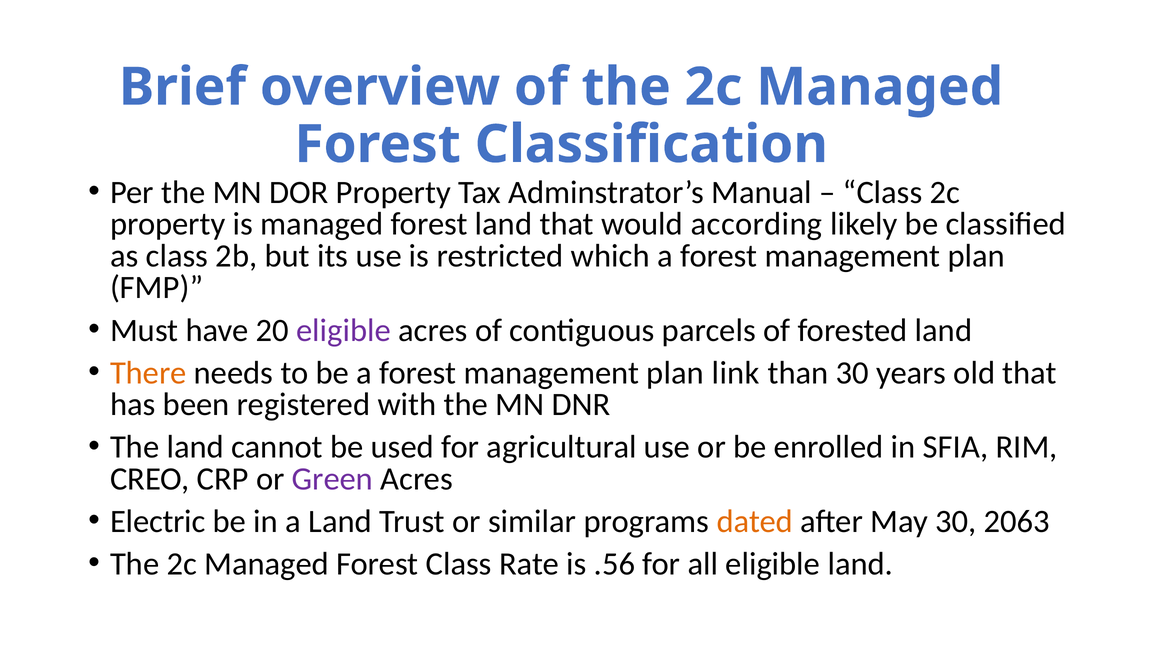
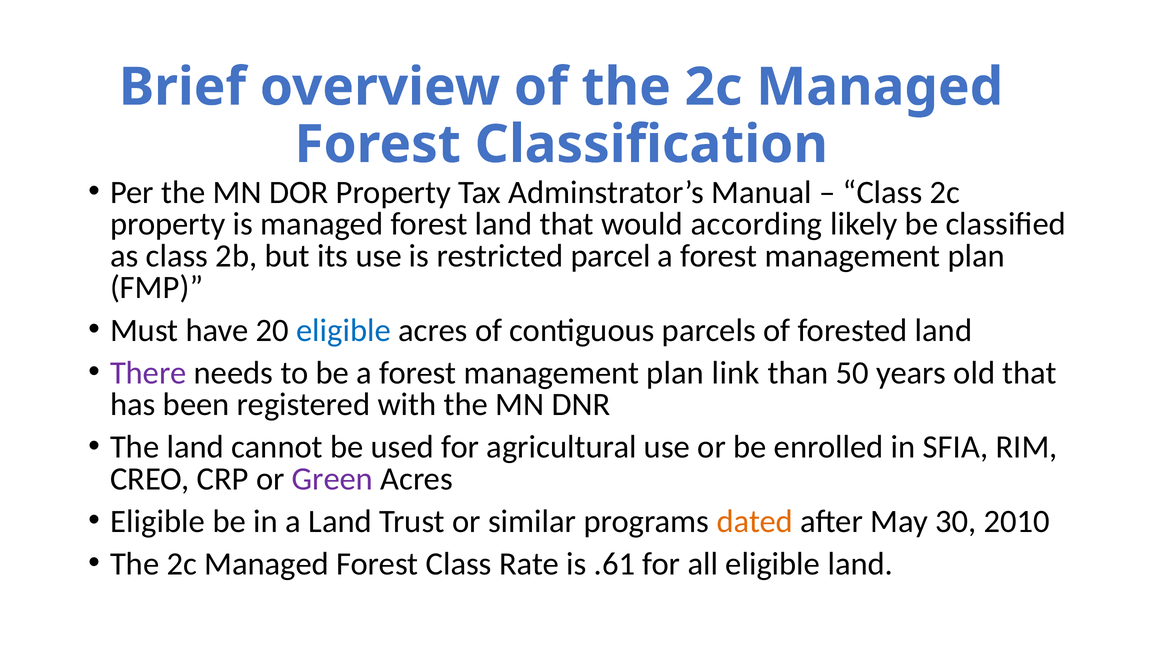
which: which -> parcel (611, 256)
eligible colour: purple -> blue (344, 330)
There colour: orange -> purple (148, 373)
than 30: 30 -> 50 (852, 373)
Electric: Electric -> Eligible (158, 521)
2063: 2063 -> 2010 (1017, 521)
.56: .56 -> .61 (614, 564)
